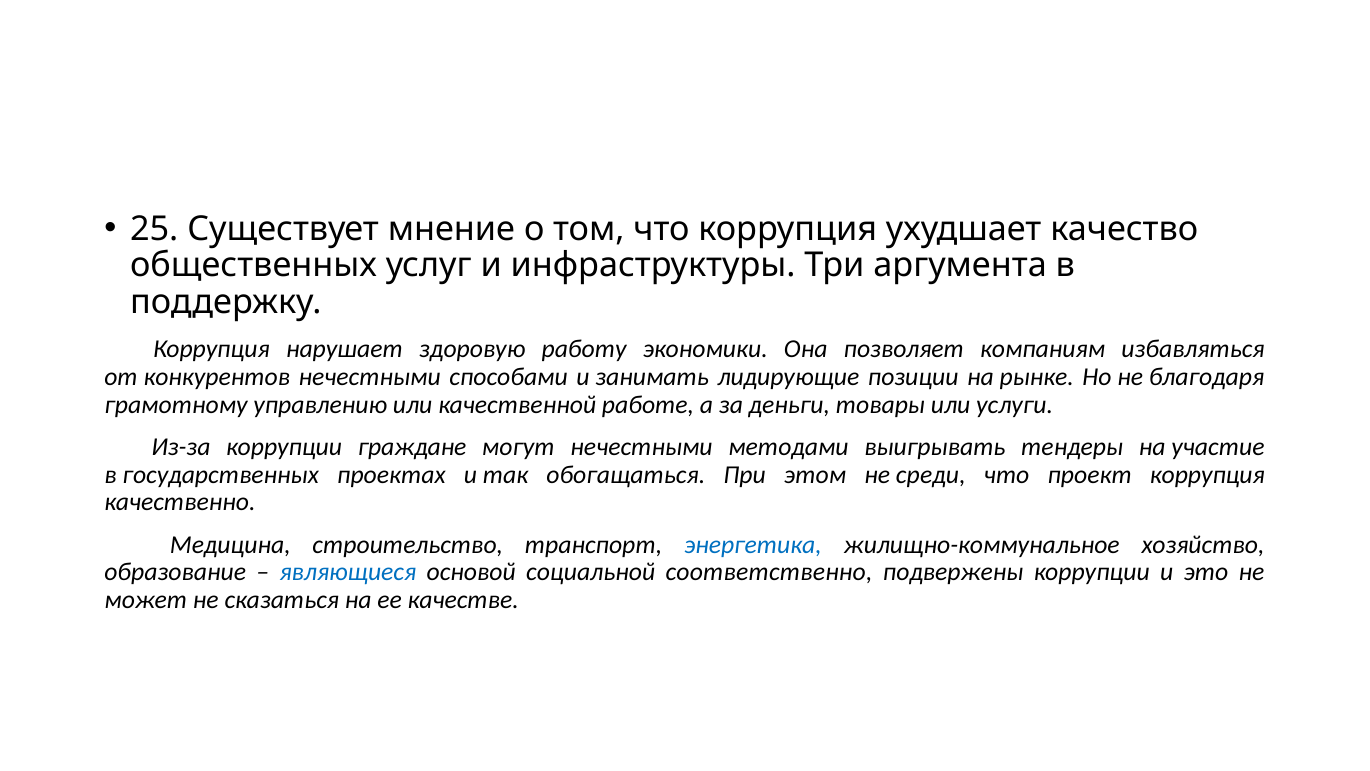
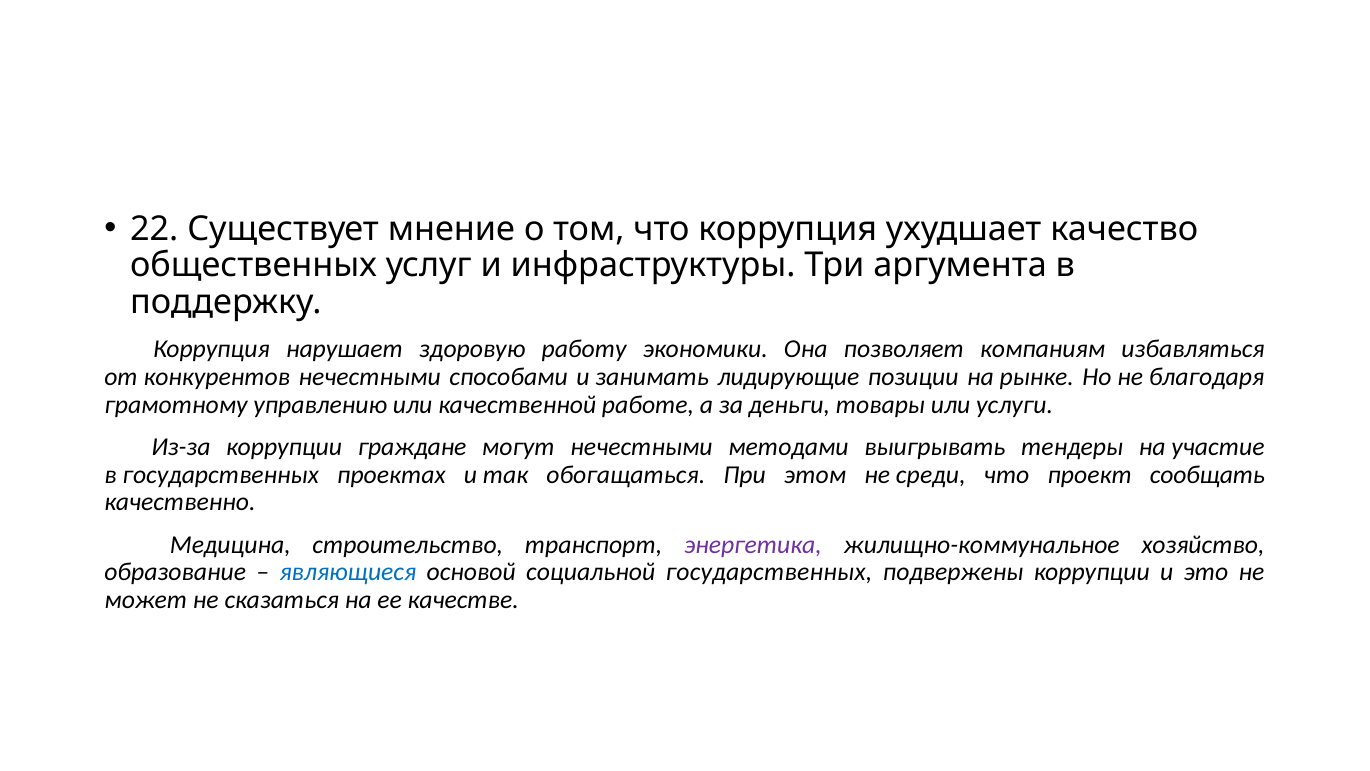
25: 25 -> 22 (154, 229)
проект коррупция: коррупция -> сообщать (1207, 474)
энергетика colour: blue -> purple (753, 544)
социальной соответственно: соответственно -> государственных (769, 572)
